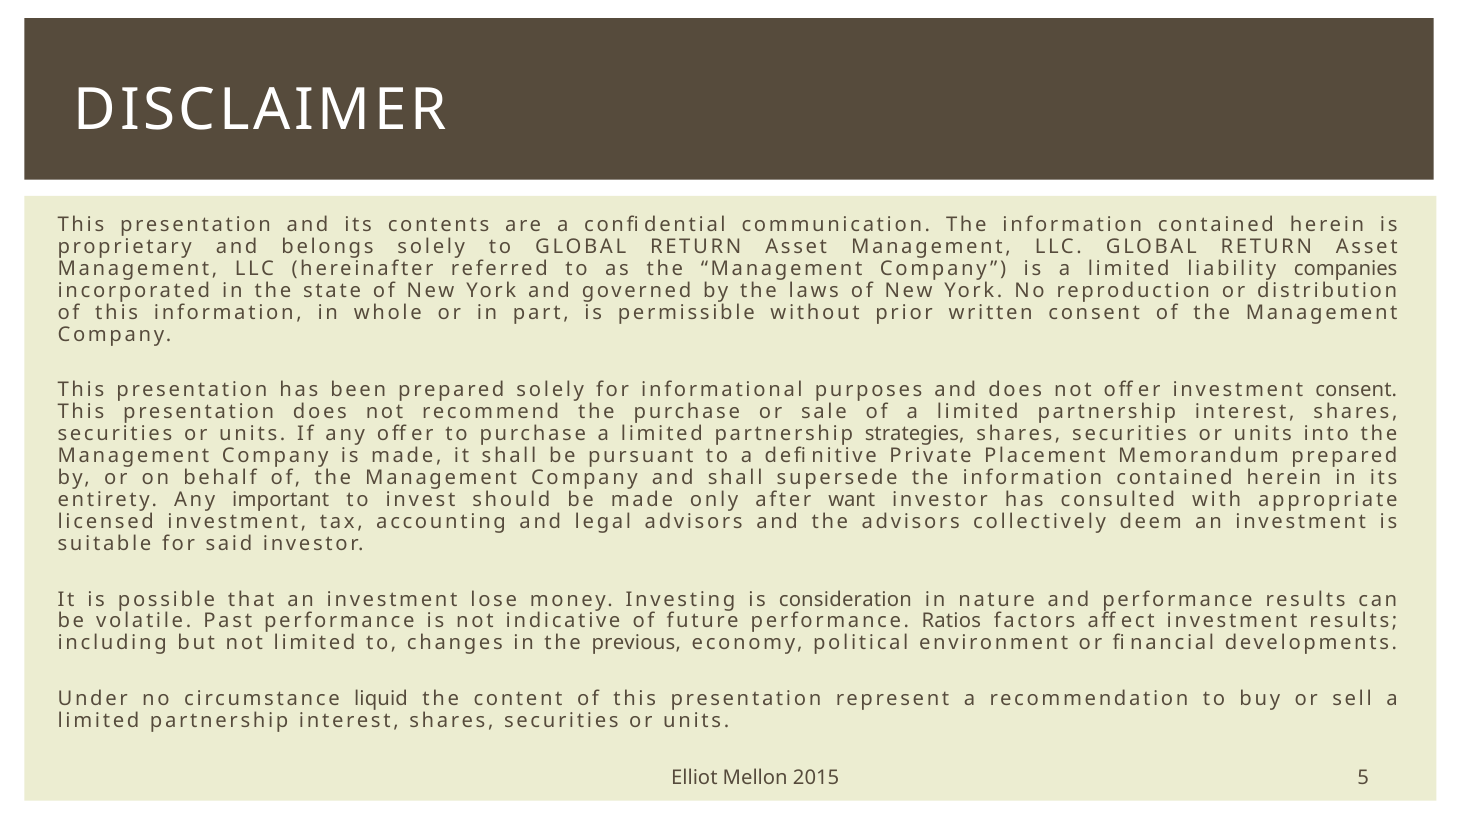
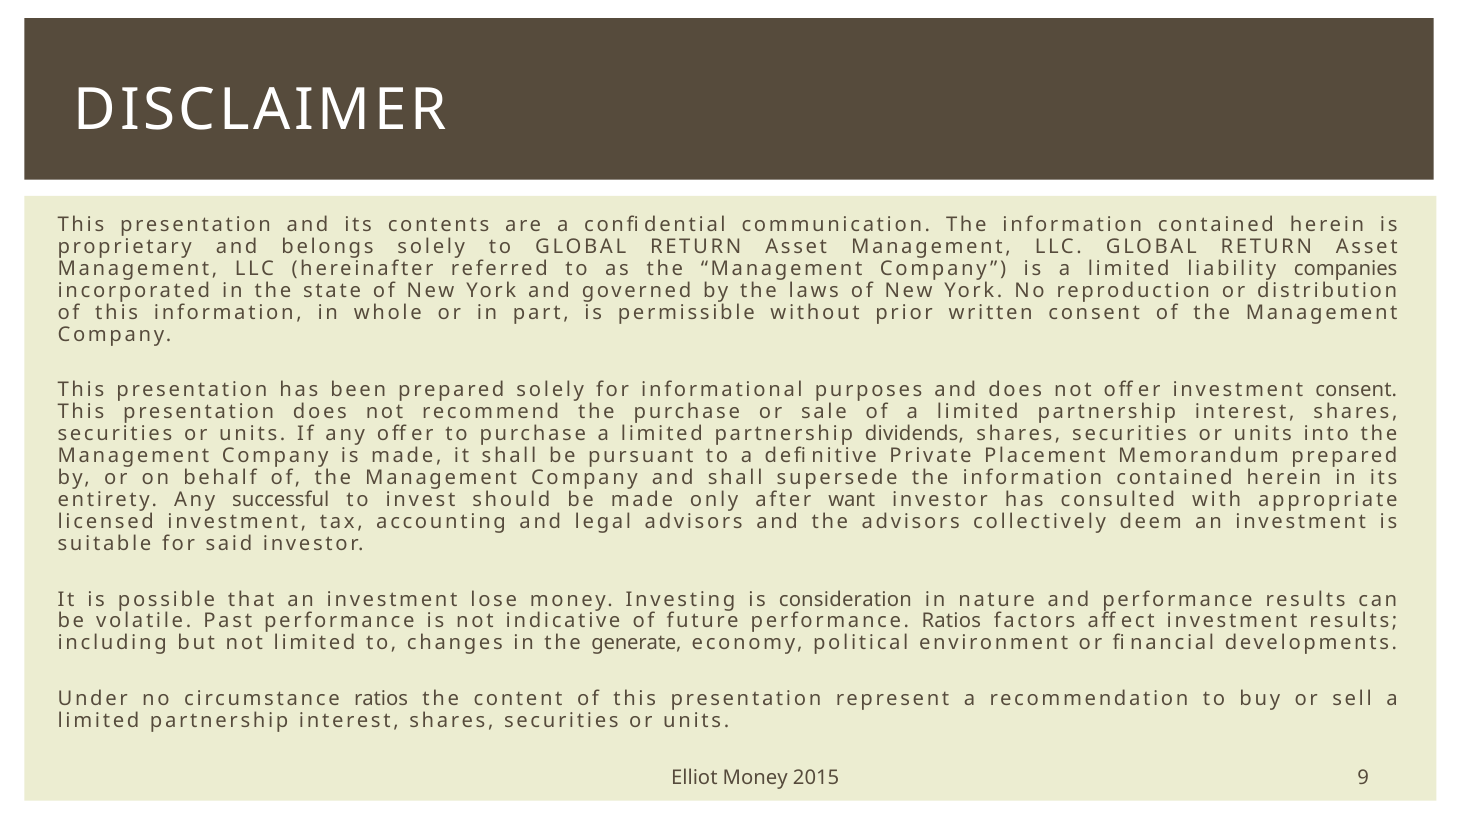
strategies: strategies -> dividends (915, 434)
important: important -> successful (281, 500)
previous: previous -> generate (636, 643)
circumstance liquid: liquid -> ratios (381, 699)
Elliot Mellon: Mellon -> Money (755, 778)
5: 5 -> 9 (1363, 778)
